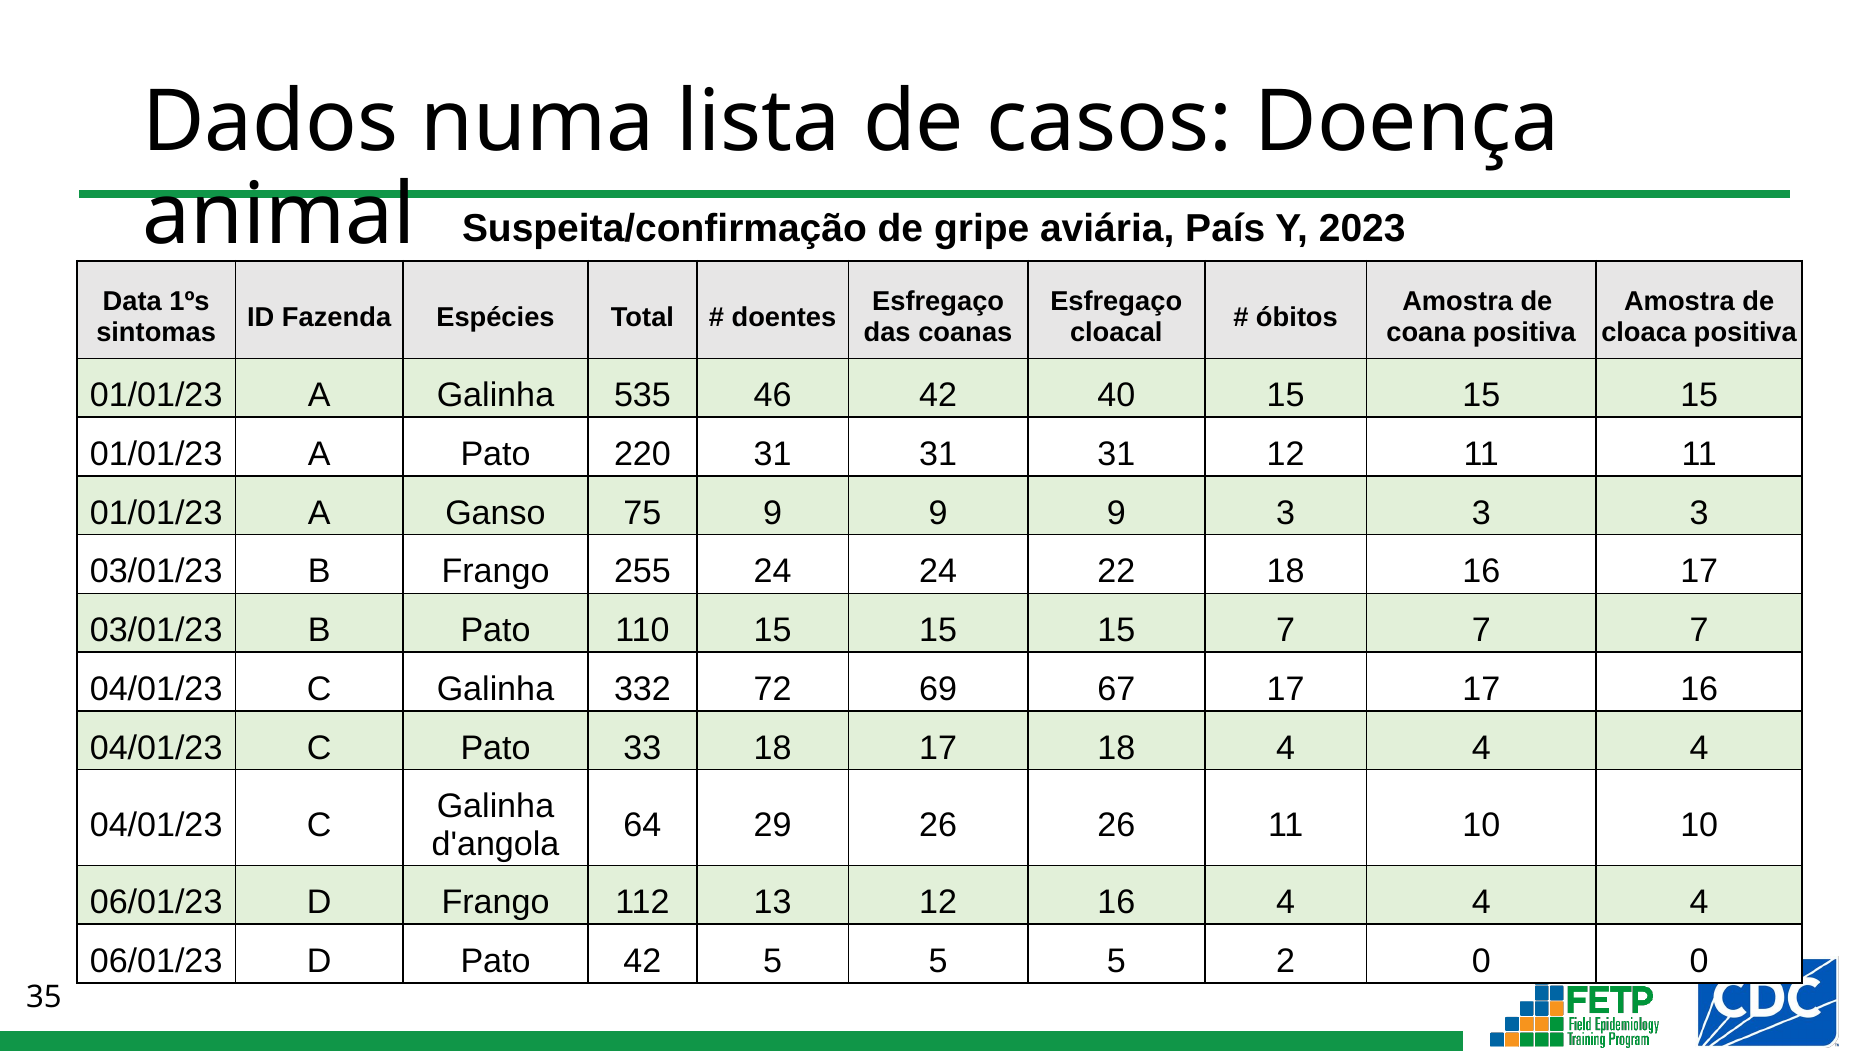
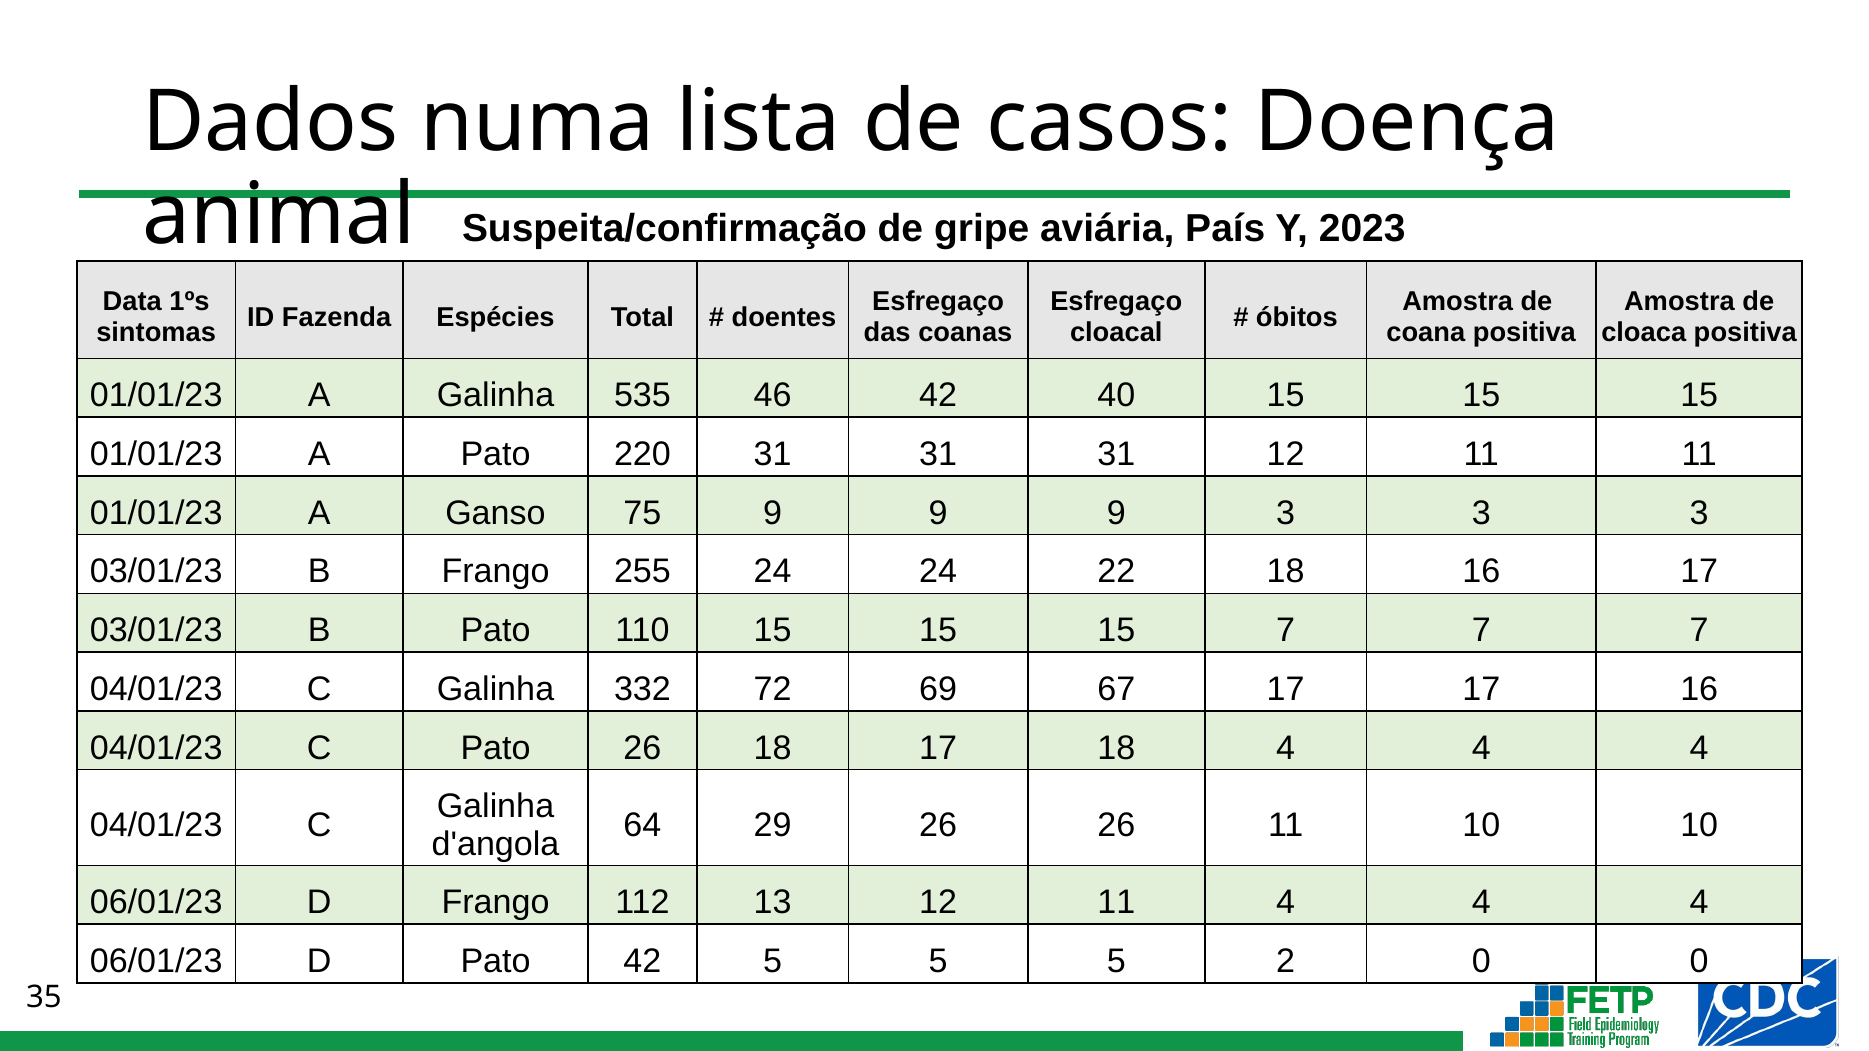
Pato 33: 33 -> 26 (642, 748)
13 12 16: 16 -> 11 (1116, 903)
